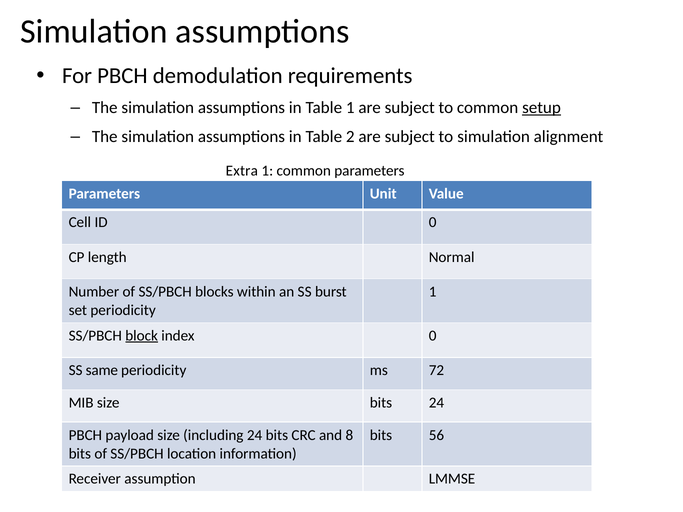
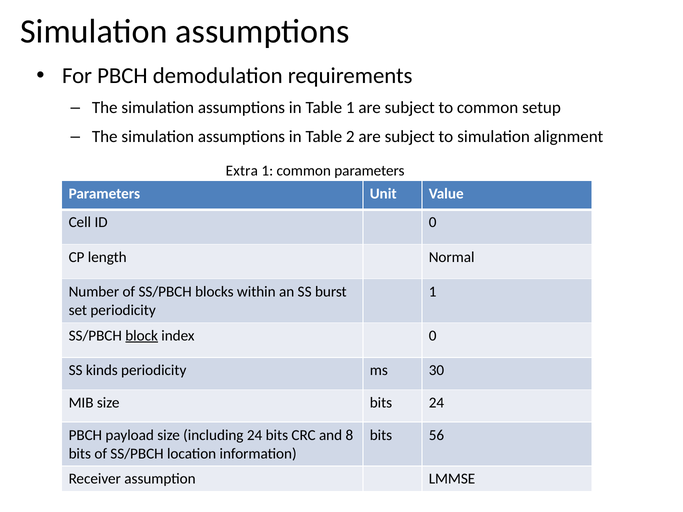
setup underline: present -> none (541, 108)
same: same -> kinds (102, 370)
72: 72 -> 30 (436, 370)
